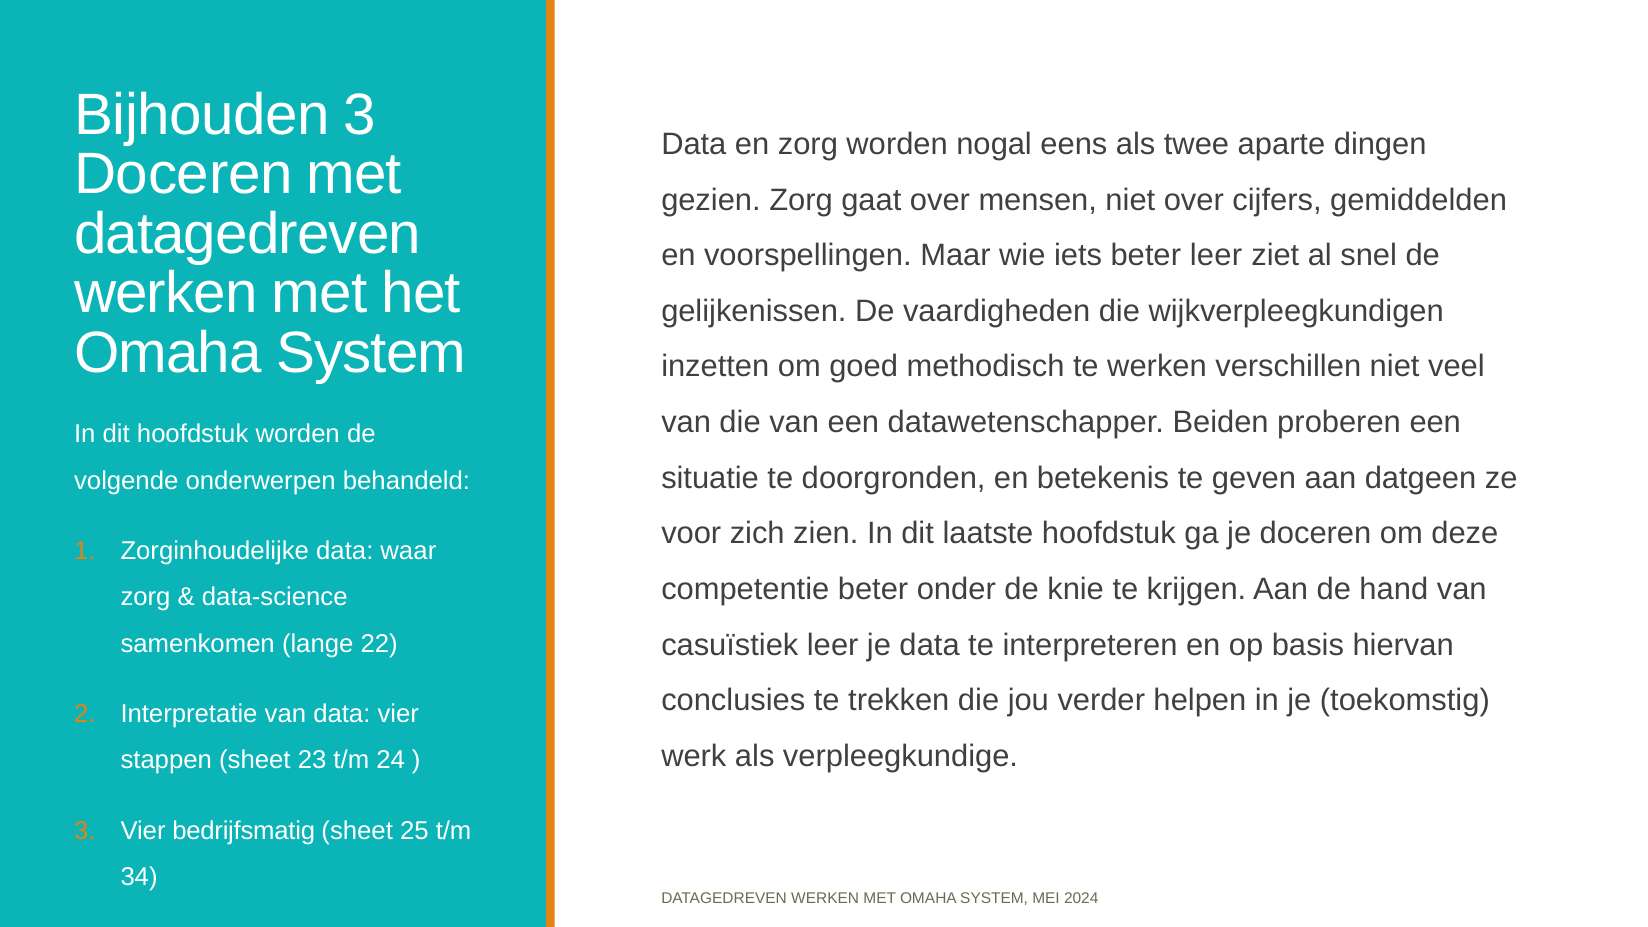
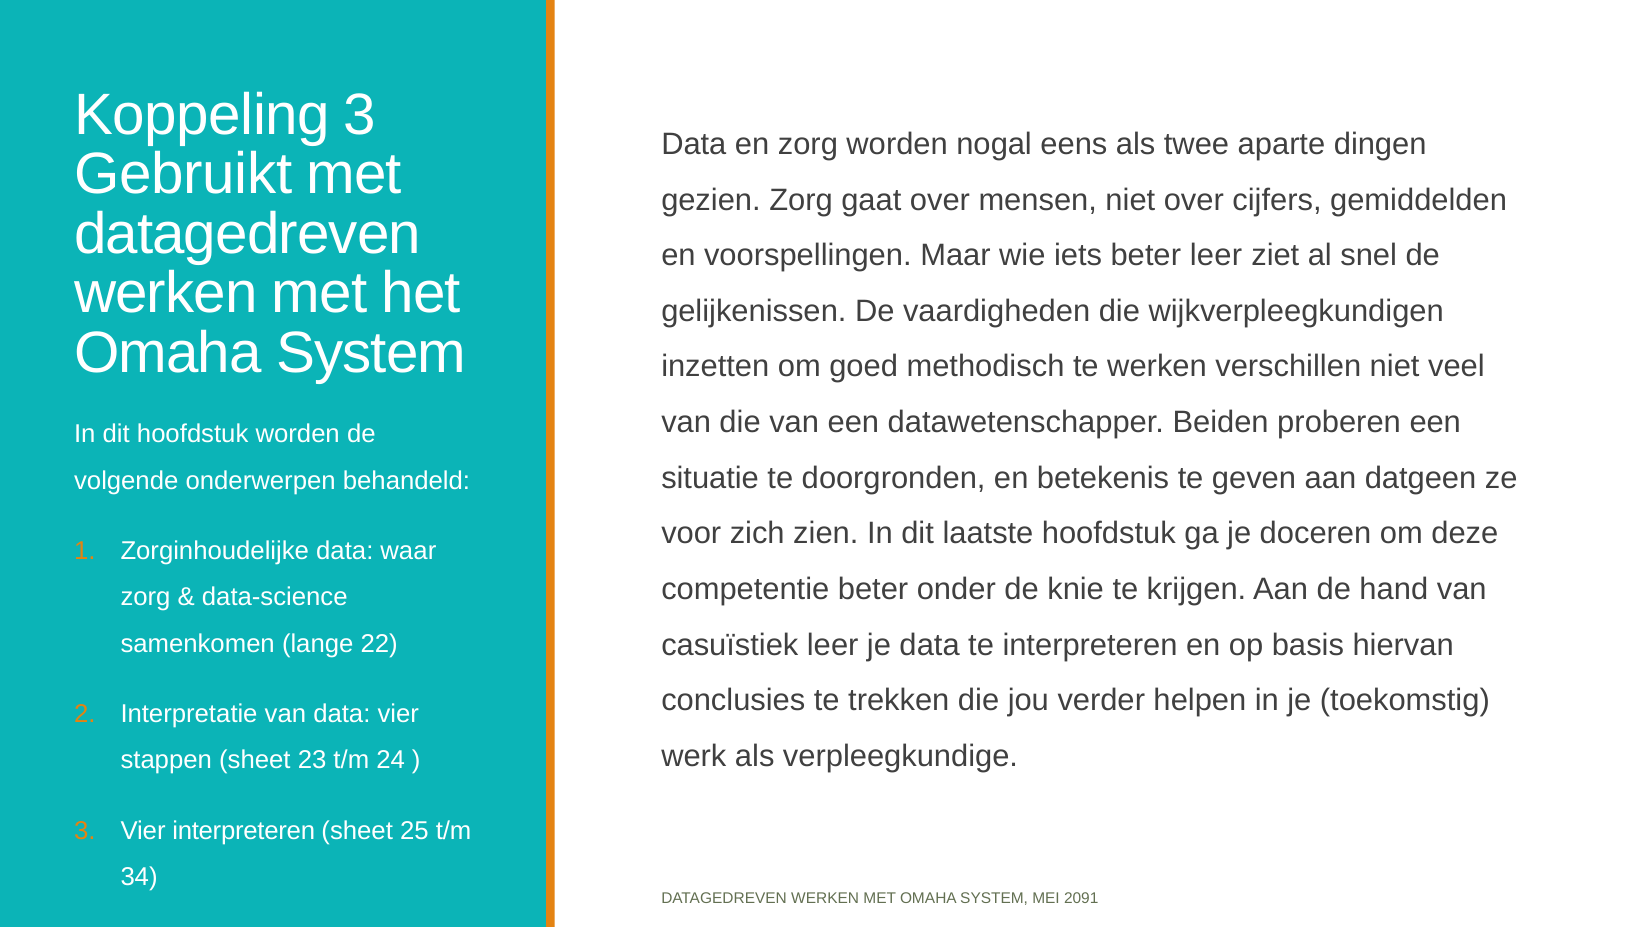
Bijhouden: Bijhouden -> Koppeling (202, 115)
Doceren: Doceren -> Gebruikt (183, 174)
Vier bedrijfsmatig: bedrijfsmatig -> interpreteren (244, 831)
2024: 2024 -> 2091 (1081, 899)
